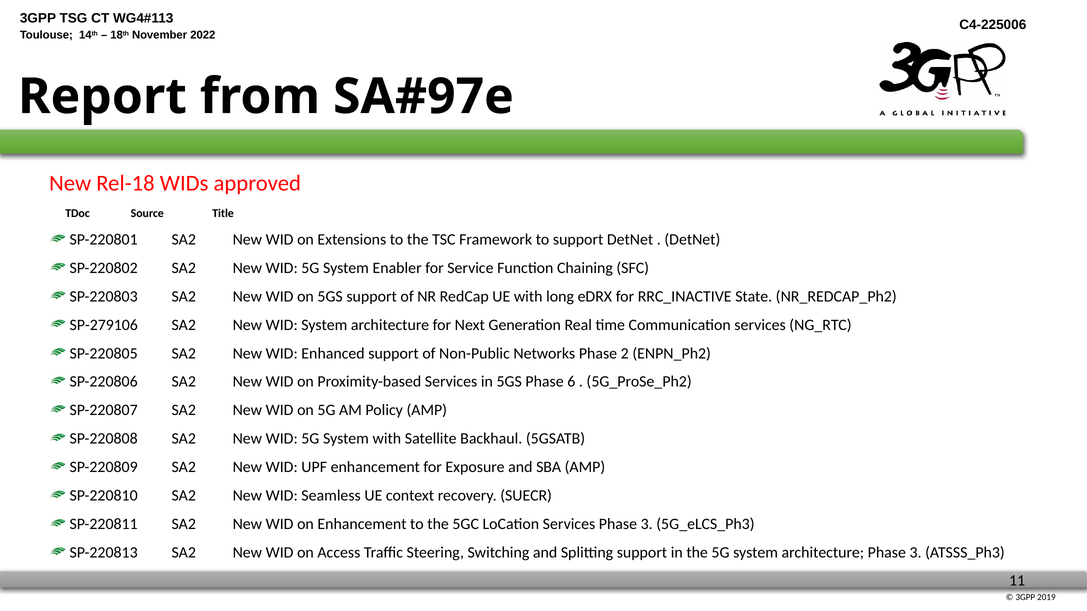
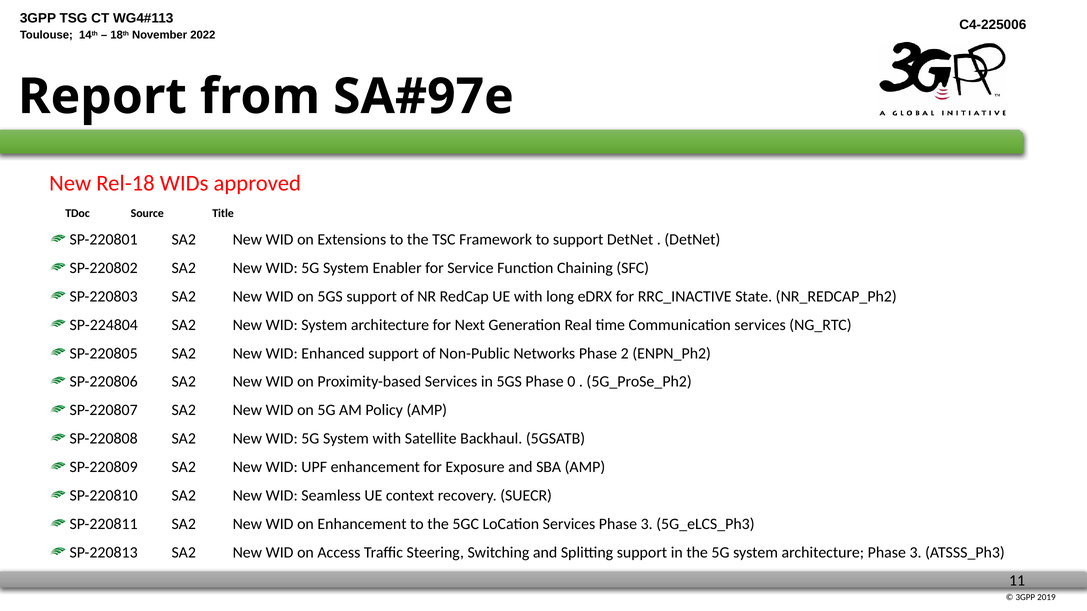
SP-279106: SP-279106 -> SP-224804 (104, 325)
6: 6 -> 0 (571, 382)
